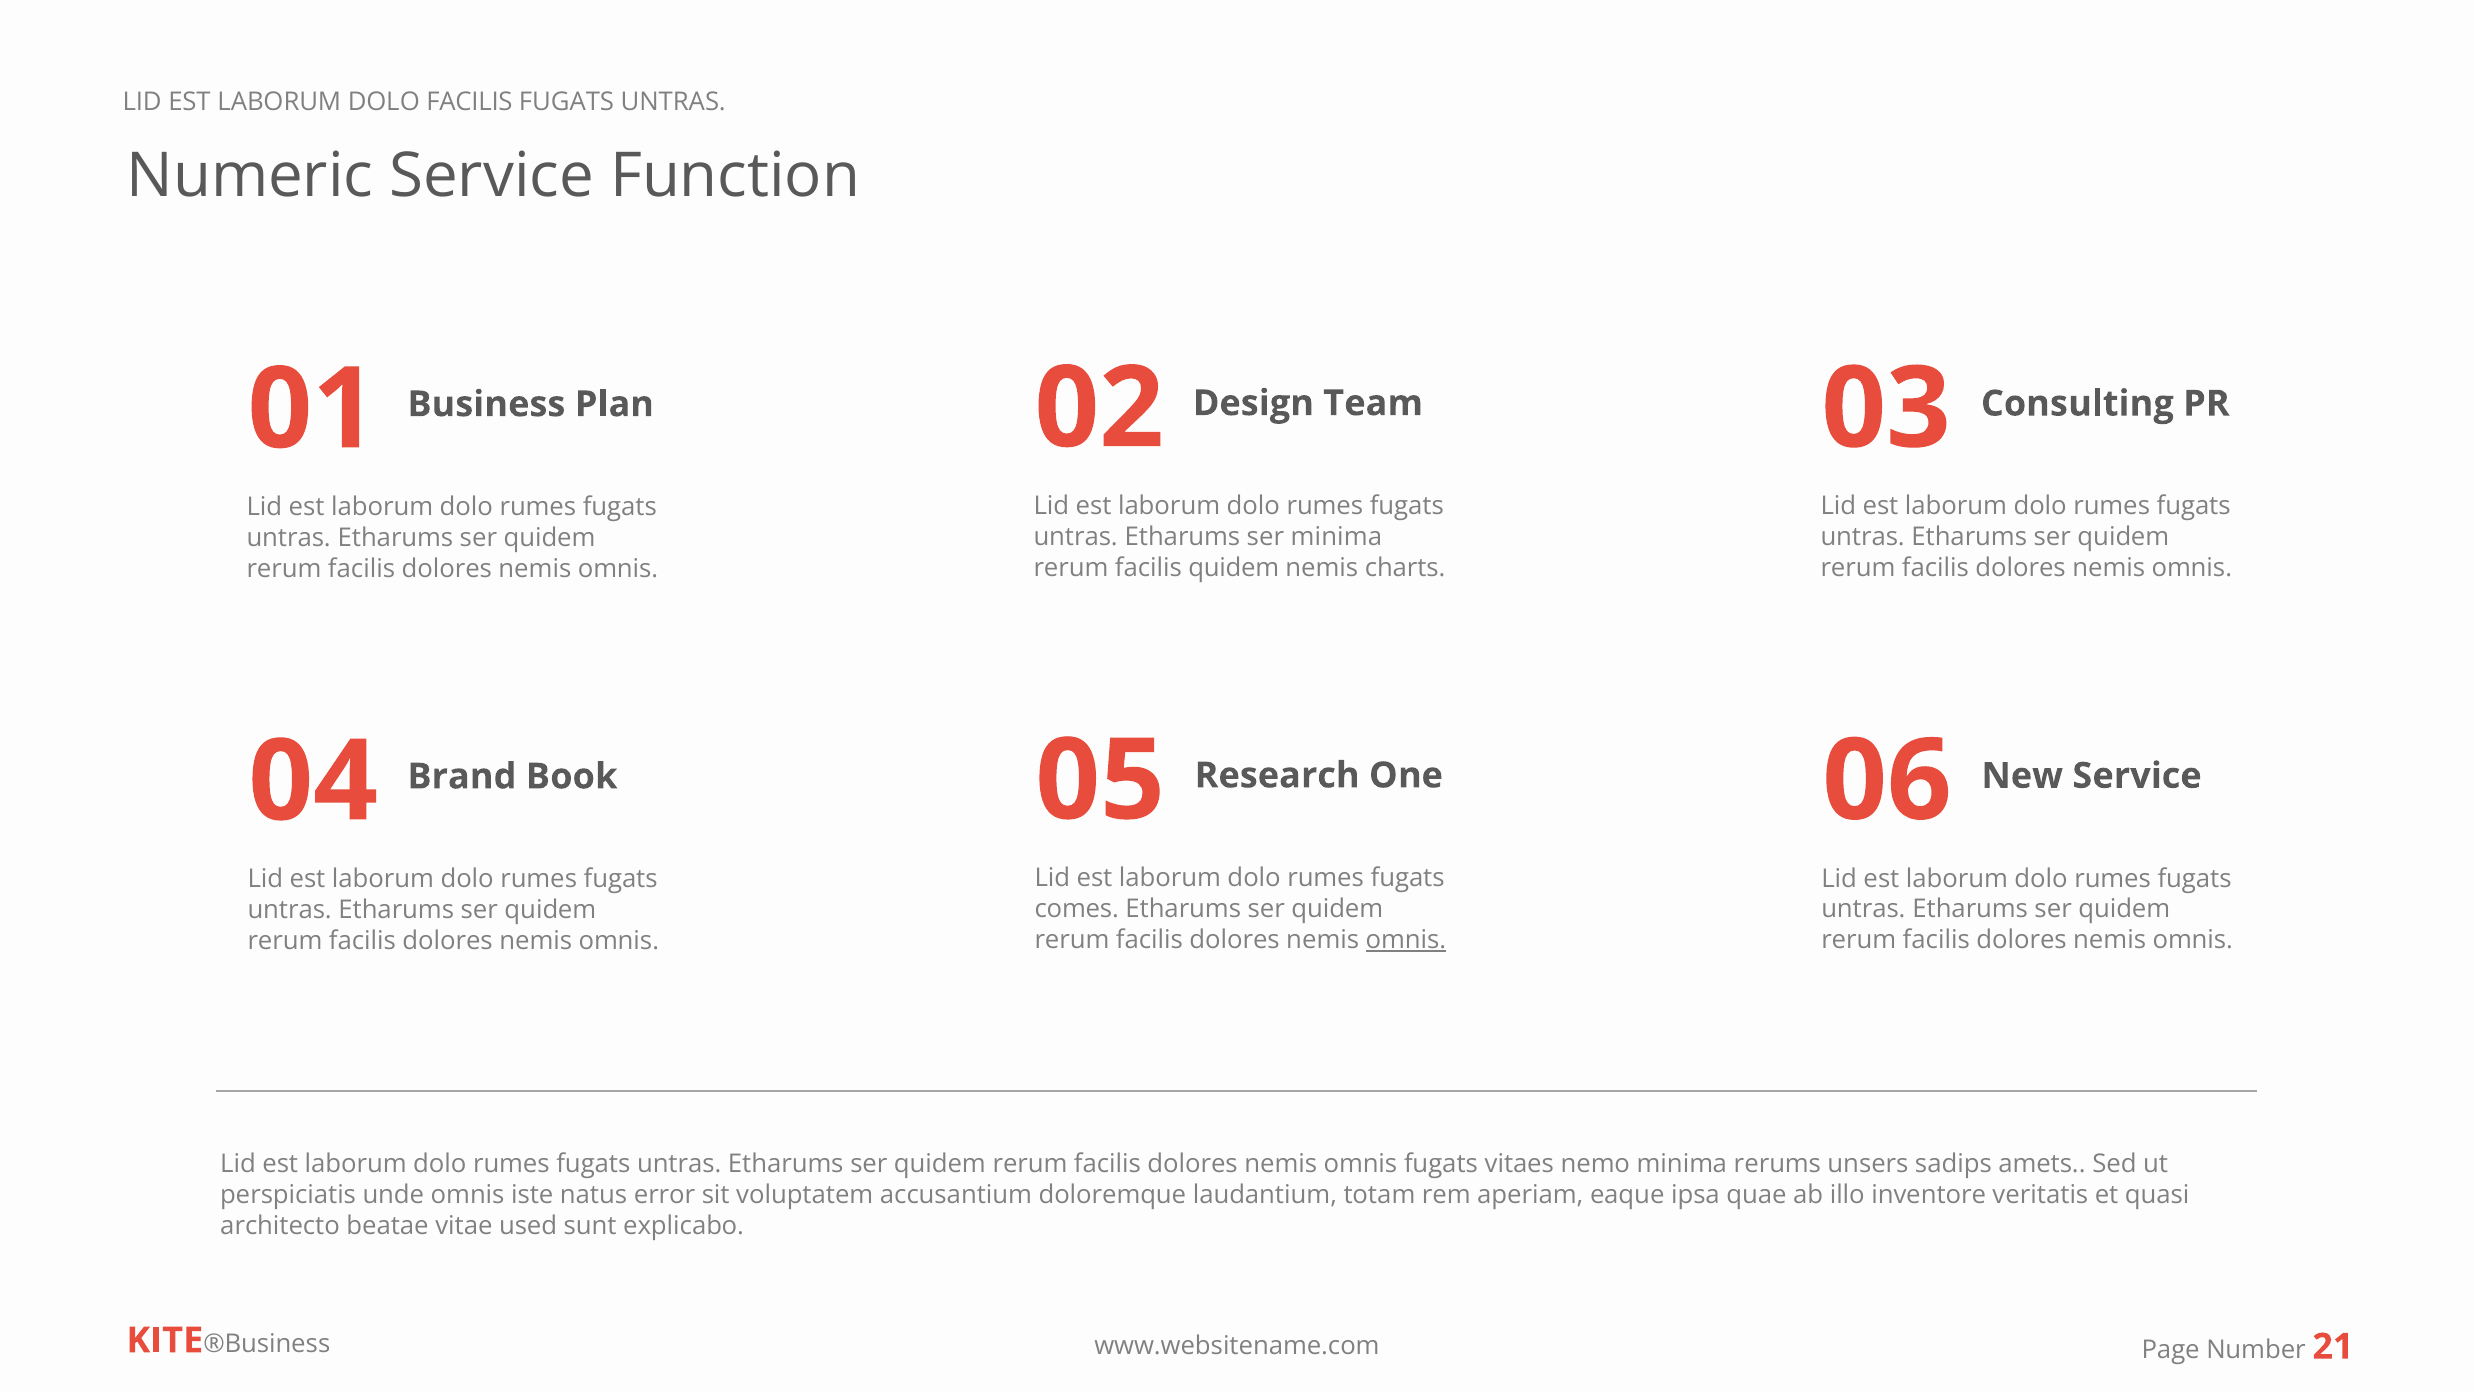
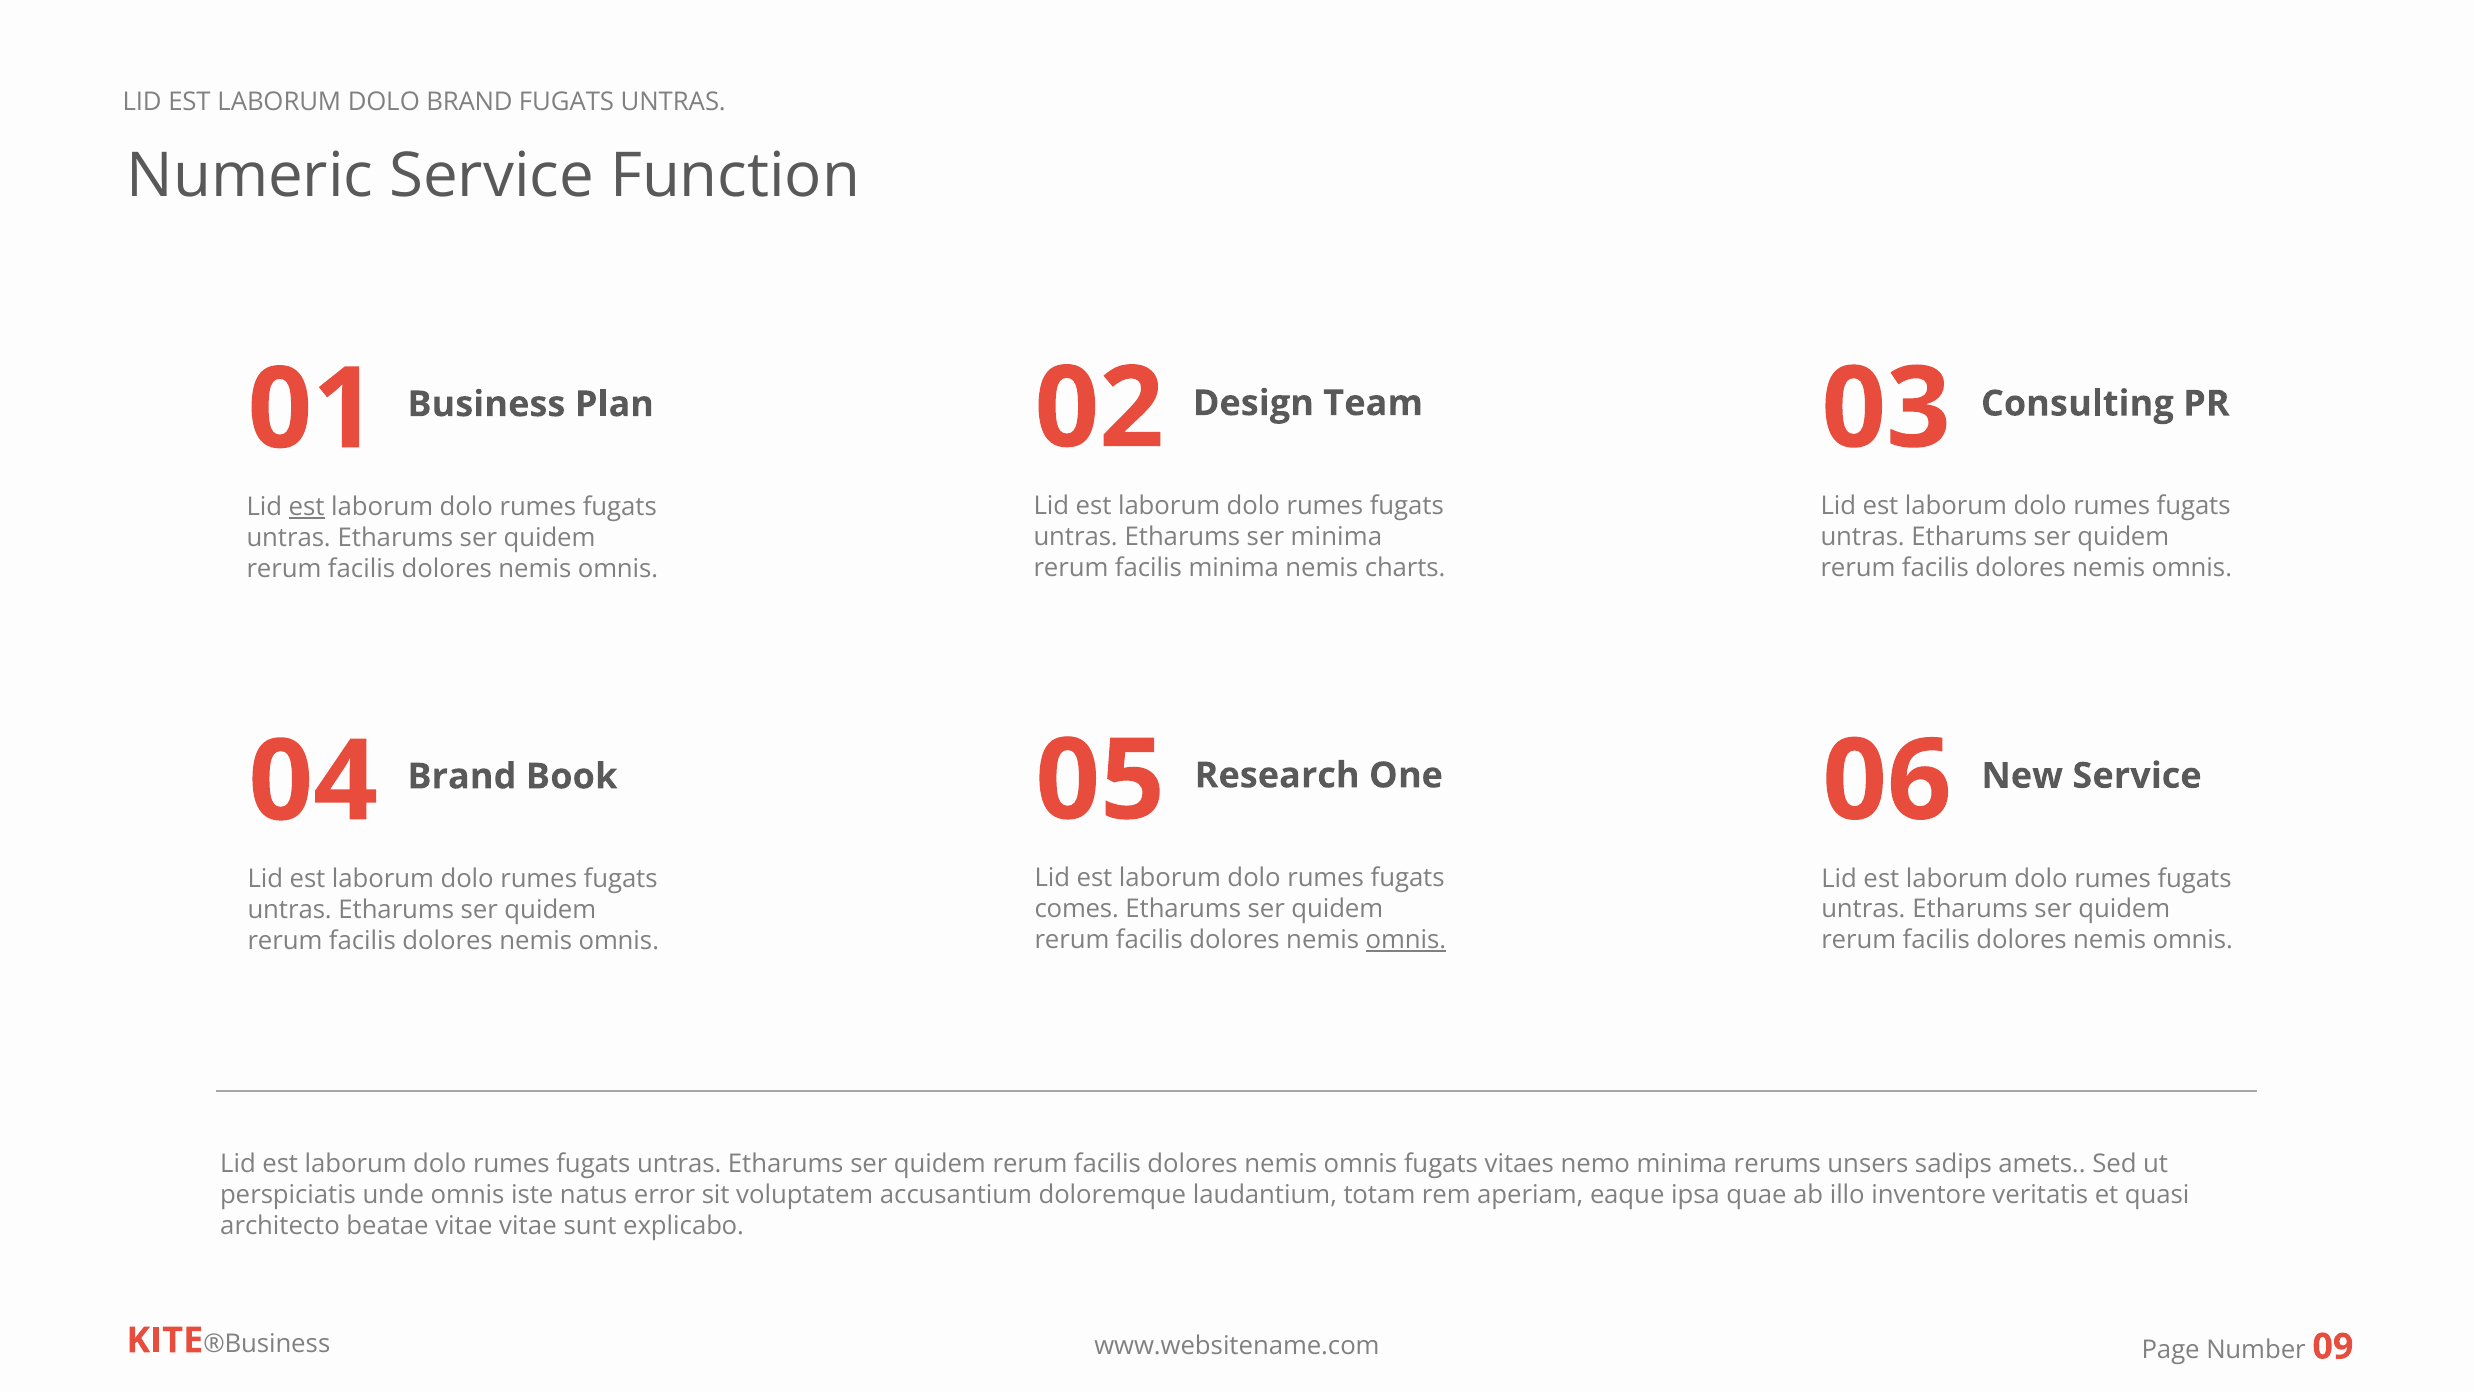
DOLO FACILIS: FACILIS -> BRAND (469, 102)
est underline: none -> present (307, 507)
facilis quidem: quidem -> minima (1234, 568)
vitae used: used -> vitae (528, 1226)
21: 21 -> 09 (2333, 1346)
